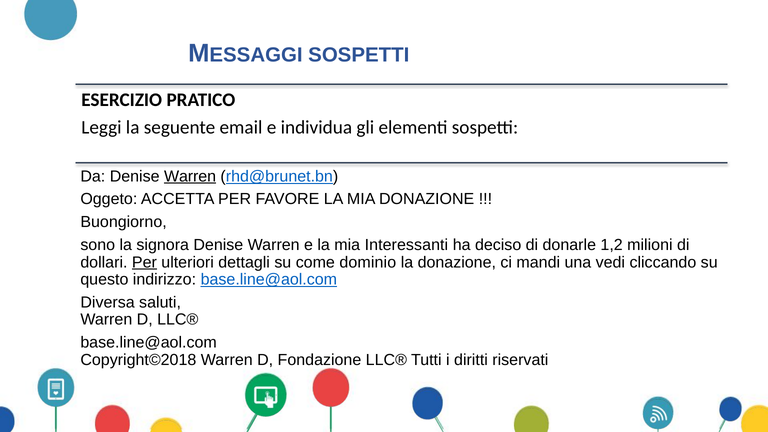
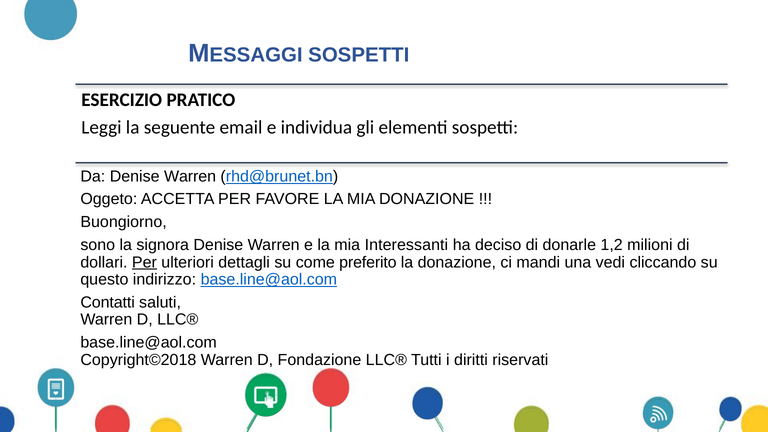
Warren underline: present -> none (190, 176)
dominio: dominio -> preferito (368, 262)
Diversa: Diversa -> Contatti (108, 302)
